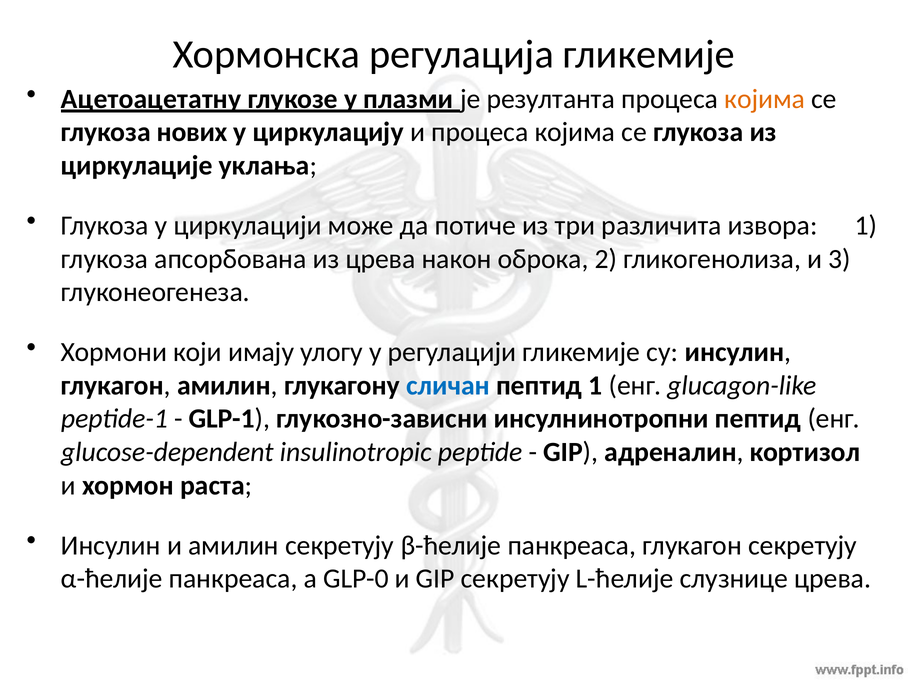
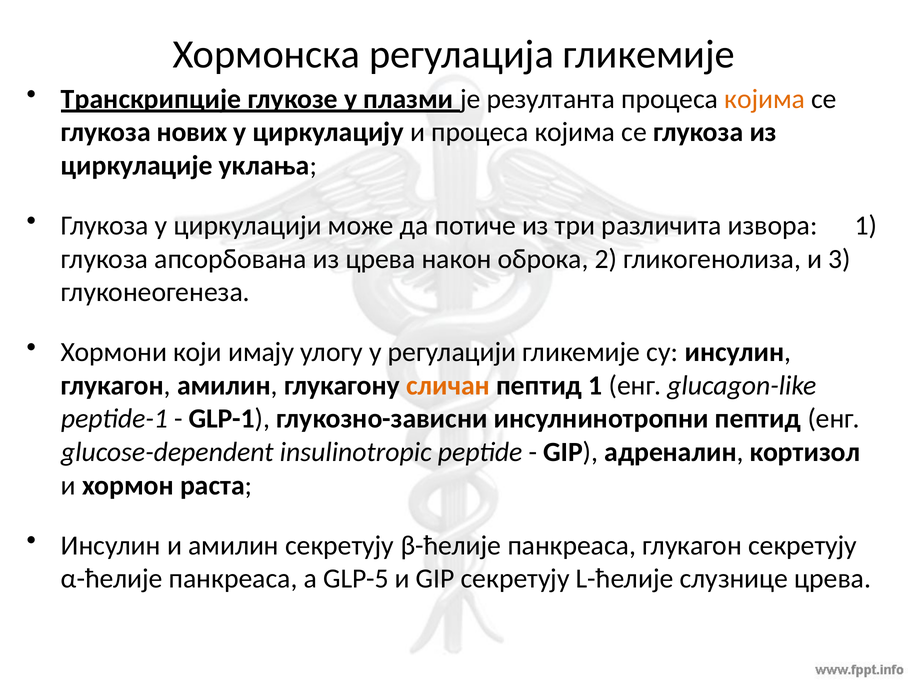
Ацетоацетатну: Ацетоацетатну -> Транскрипције (151, 99)
сличан colour: blue -> orange (448, 386)
GLP-0: GLP-0 -> GLP-5 (356, 579)
